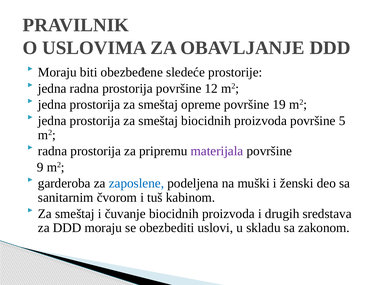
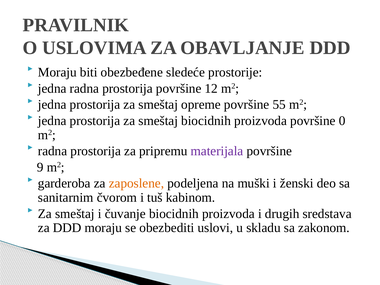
19: 19 -> 55 (279, 105)
5: 5 -> 0 (342, 121)
zaposlene colour: blue -> orange (136, 183)
